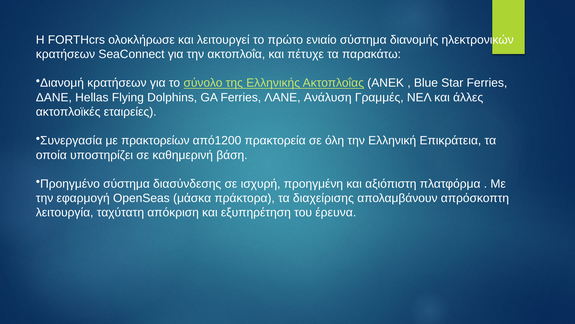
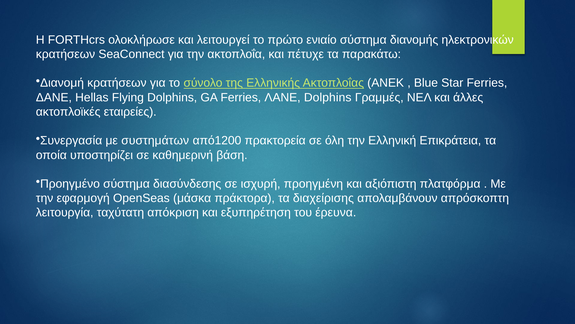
ΛΑΝΕ Ανάλυση: Ανάλυση -> Dolphins (328, 97)
πρακτορείων: πρακτορείων -> συστημάτων (155, 140)
